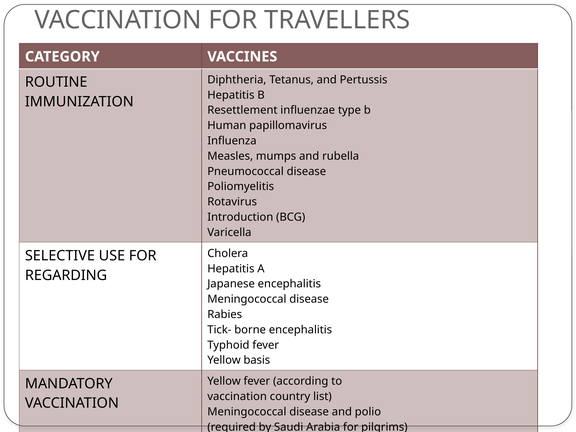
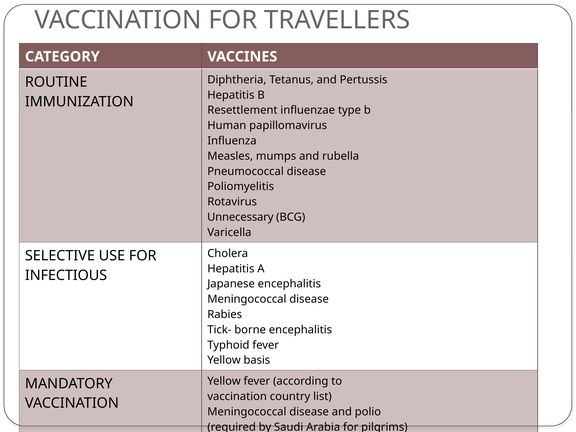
Introduction: Introduction -> Unnecessary (240, 217)
REGARDING: REGARDING -> INFECTIOUS (66, 275)
